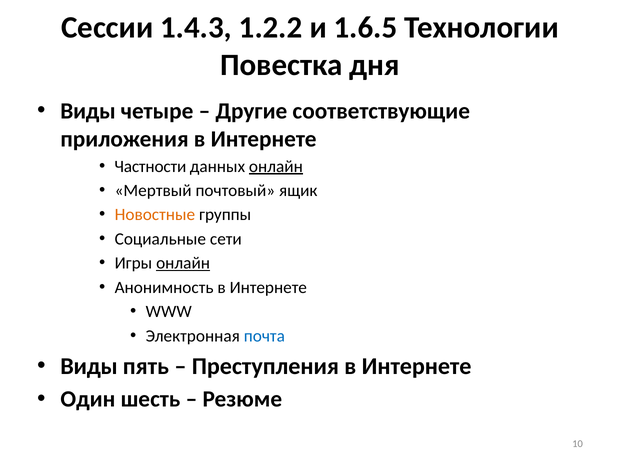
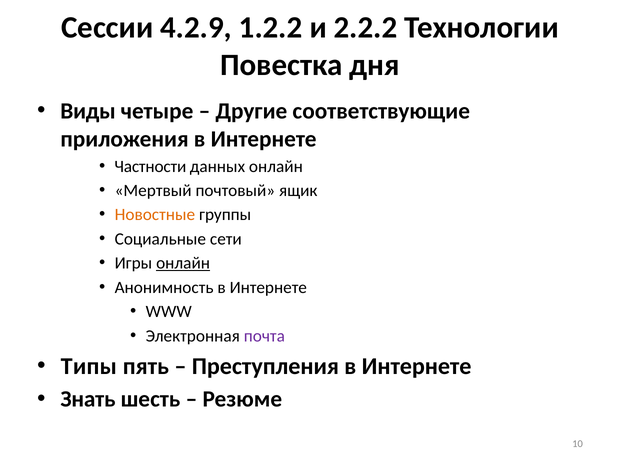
1.4.3: 1.4.3 -> 4.2.9 (196, 28)
1.6.5: 1.6.5 -> 2.2.2 (366, 28)
онлайн underline: present -> none (276, 166)
почта colour: blue -> purple (264, 336)
Виды: Виды -> Типы (89, 366)
Один: Один -> Знать (88, 399)
